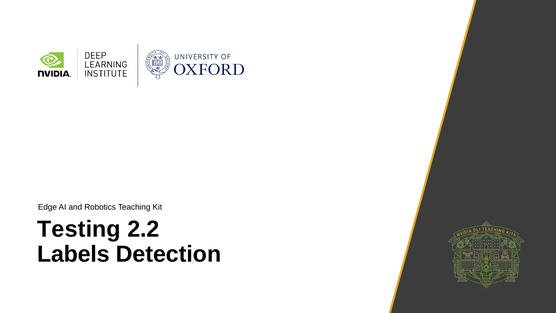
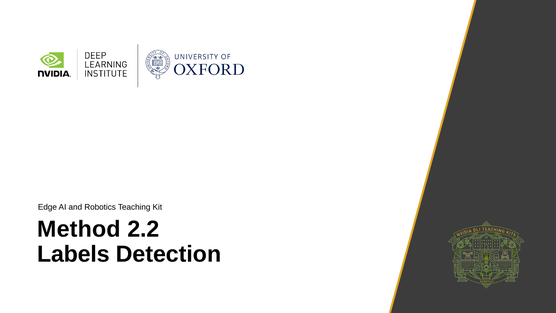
Testing: Testing -> Method (79, 229)
